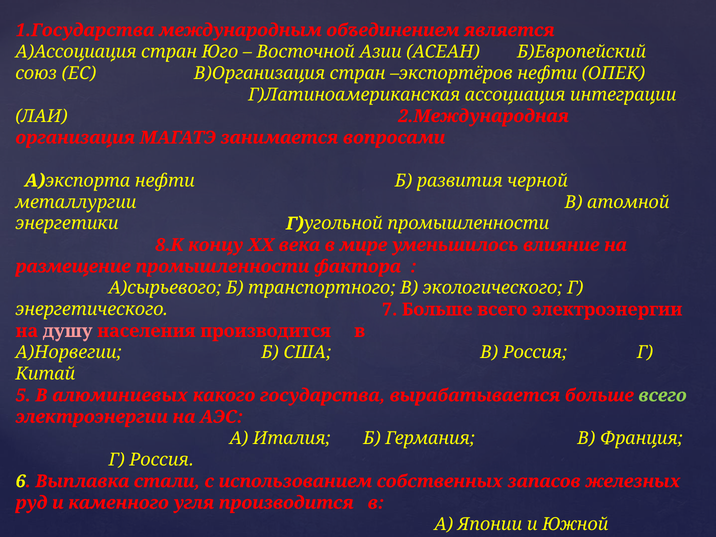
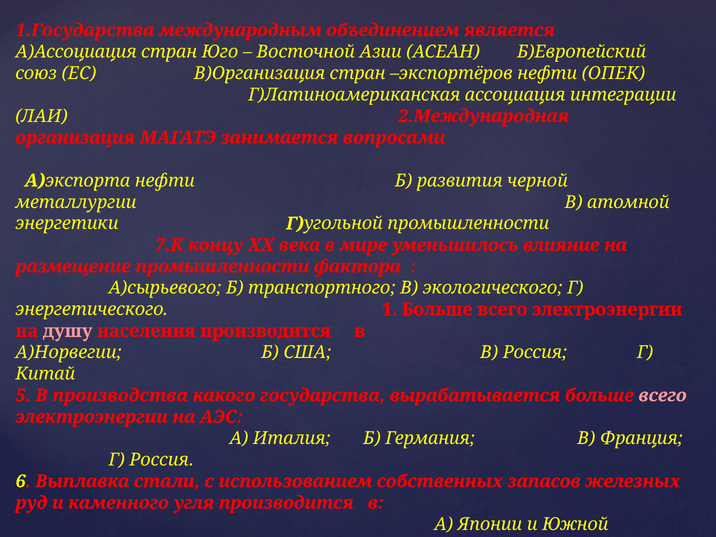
8.К: 8.К -> 7.К (169, 245)
7: 7 -> 1 (390, 309)
алюминиевых: алюминиевых -> производства (120, 395)
всего colour: light green -> pink (663, 395)
